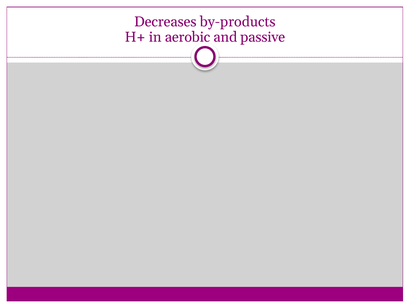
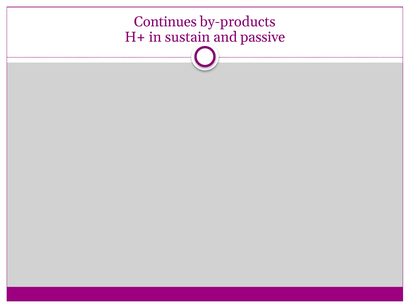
Decreases: Decreases -> Continues (165, 22)
aerobic: aerobic -> sustain (187, 37)
